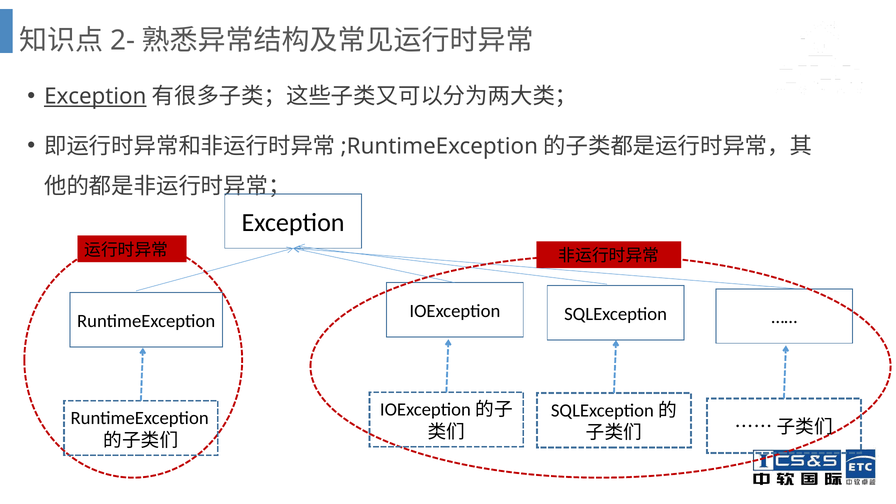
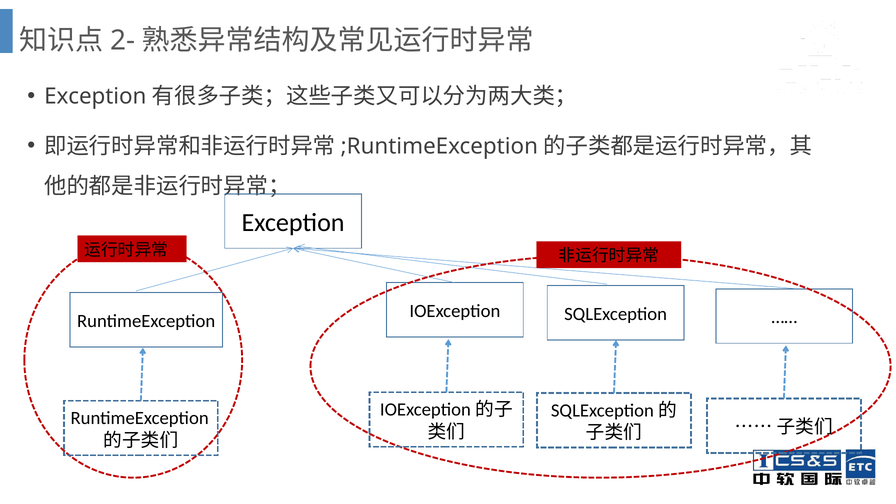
Exception underline: present -> none (95, 96)
